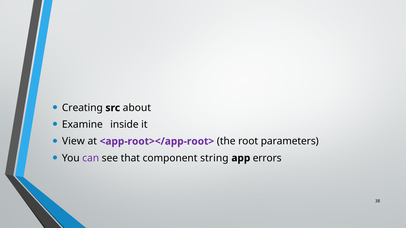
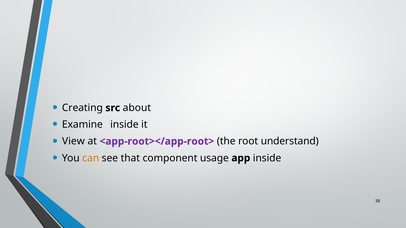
parameters: parameters -> understand (290, 142)
can colour: purple -> orange (91, 158)
string: string -> usage (214, 158)
app errors: errors -> inside (267, 158)
